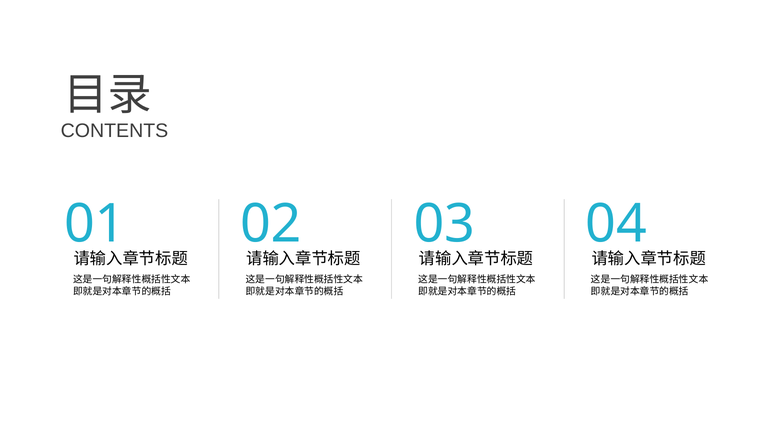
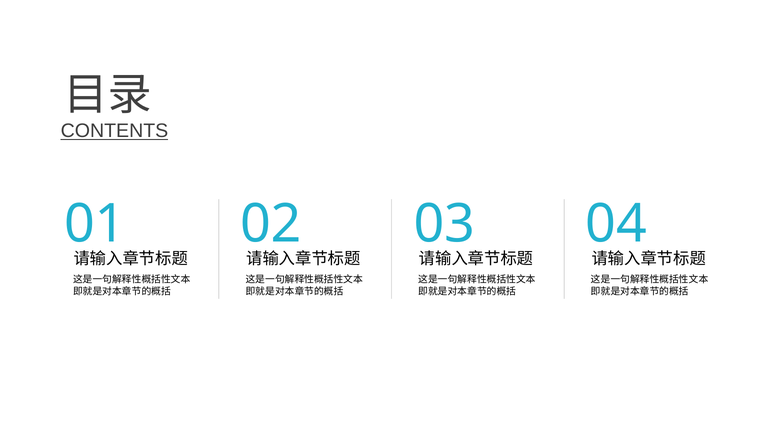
CONTENTS underline: none -> present (114, 131)
